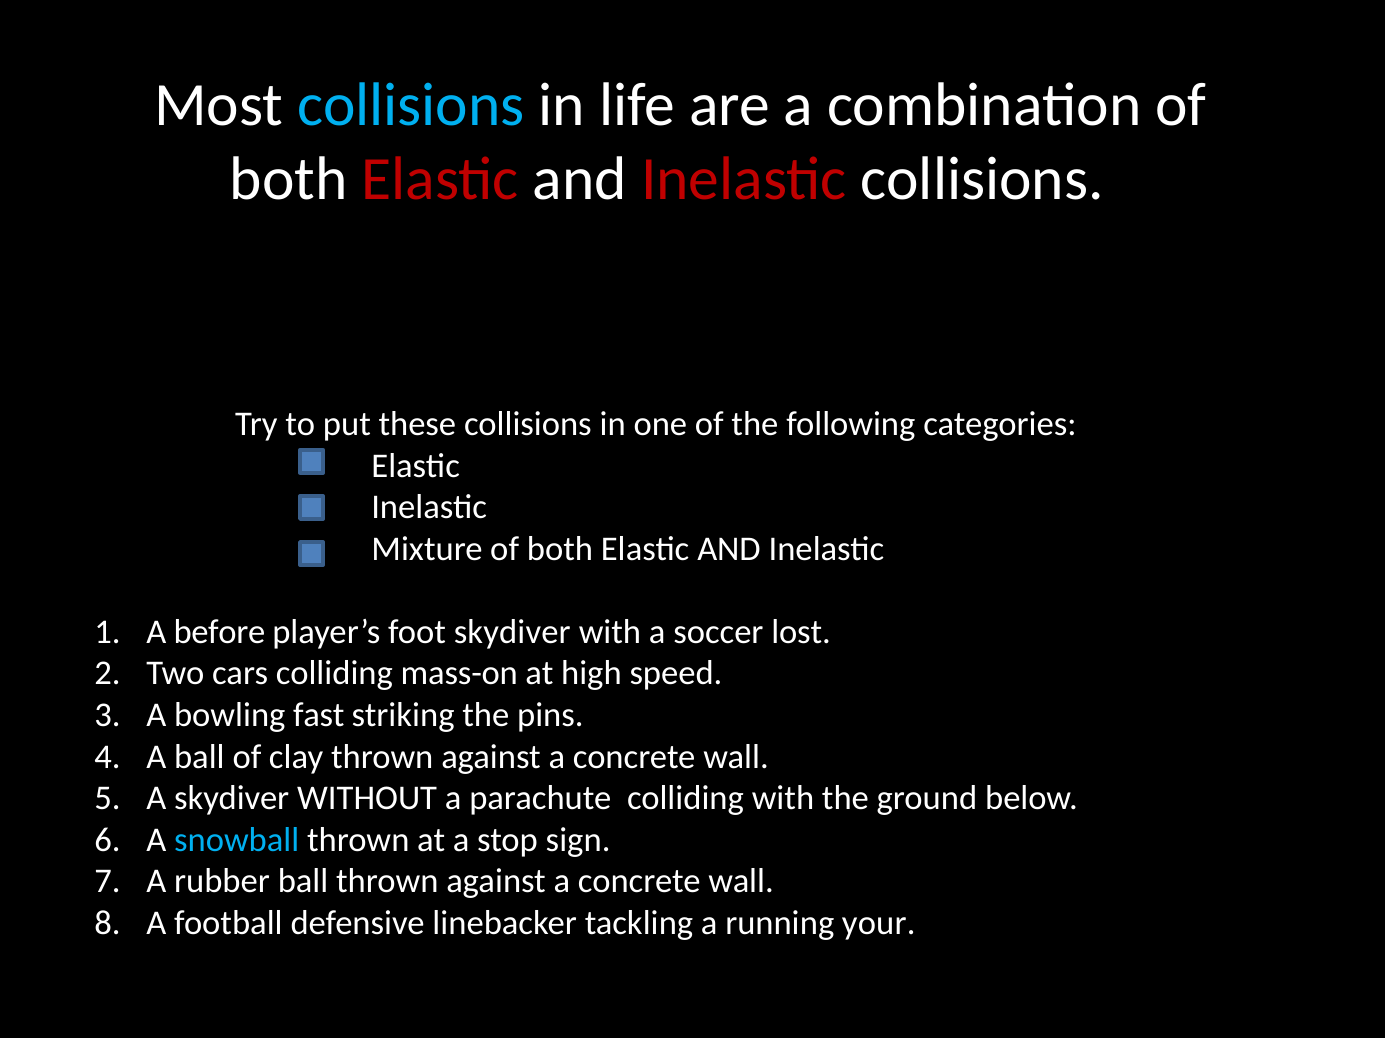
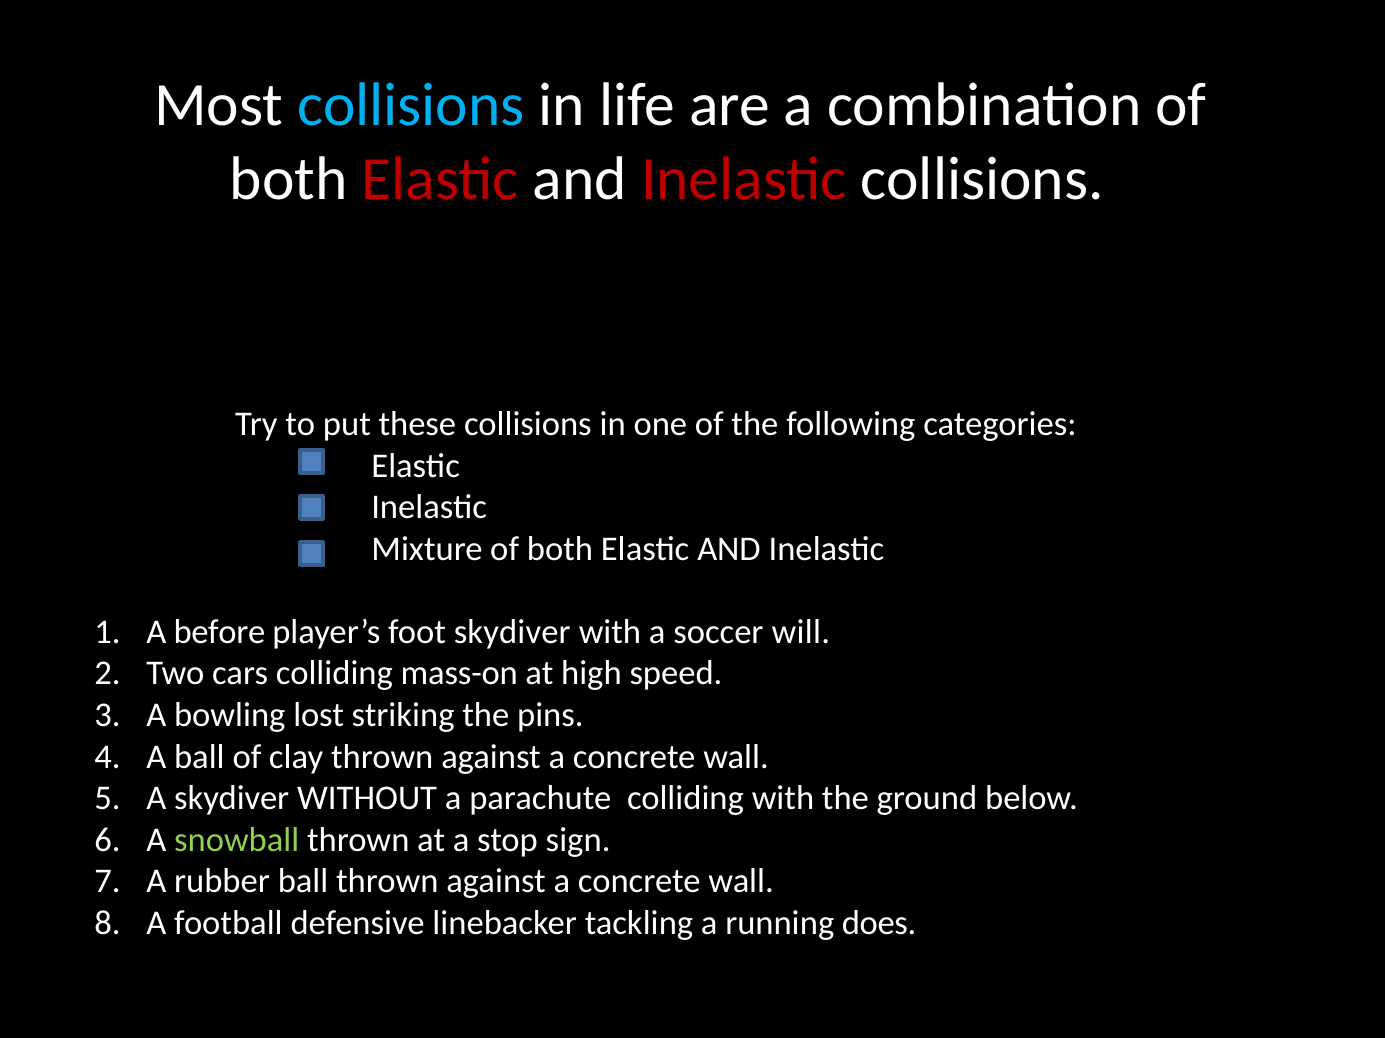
lost: lost -> will (801, 632)
fast: fast -> lost (319, 716)
snowball colour: light blue -> light green (237, 840)
your: your -> does (879, 923)
